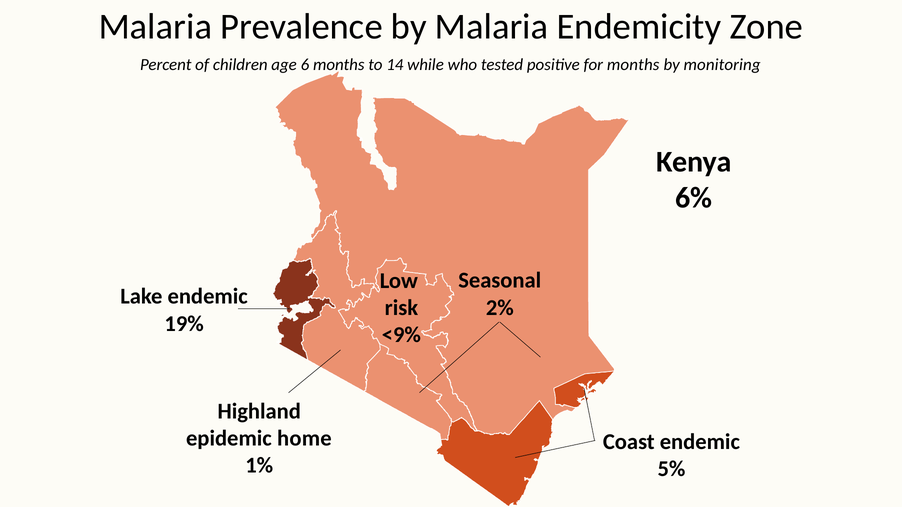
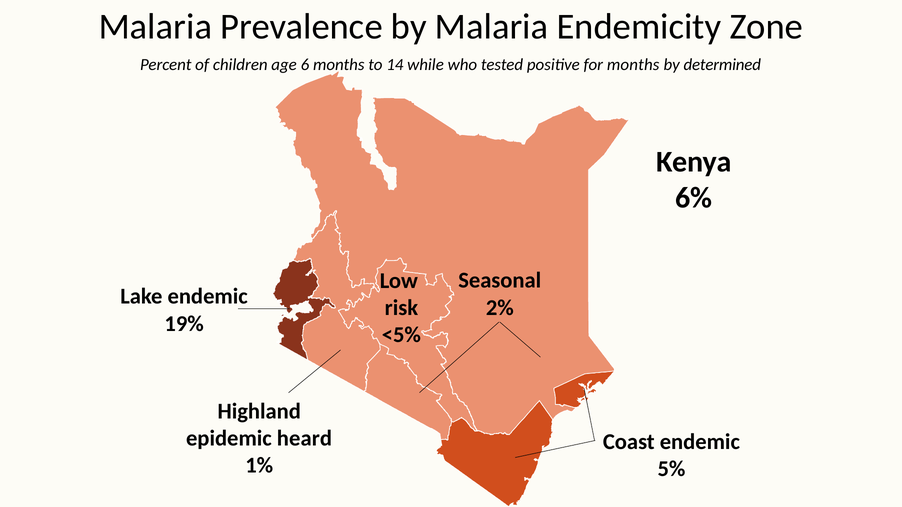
monitoring: monitoring -> determined (722, 65)
<9%: <9% -> <5% (401, 335)
home: home -> heard (304, 438)
